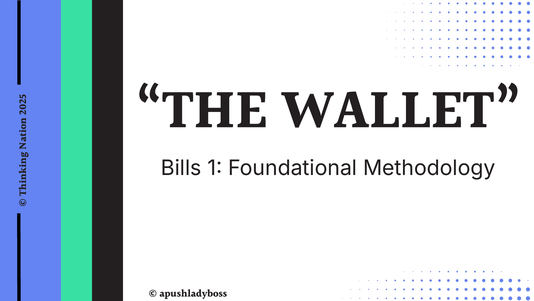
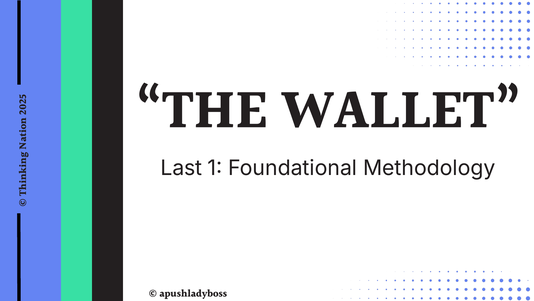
Bills: Bills -> Last (181, 168)
